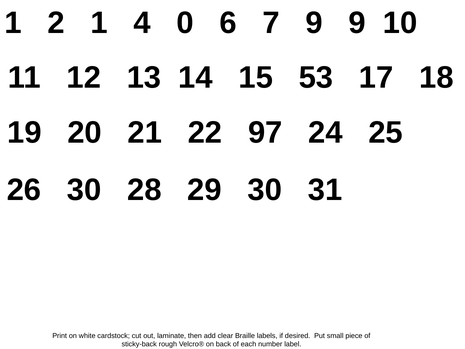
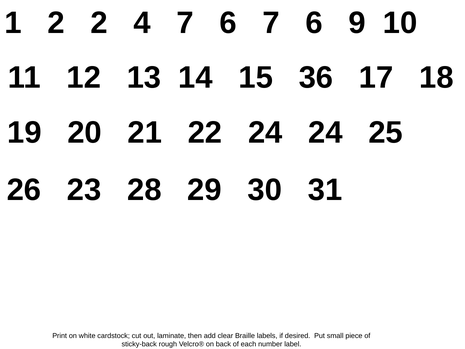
2 1: 1 -> 2 (99, 23)
4 0: 0 -> 7 (185, 23)
6 7 9: 9 -> 6 (314, 23)
53: 53 -> 36 (316, 78)
22 97: 97 -> 24 (265, 132)
26 30: 30 -> 23 (84, 190)
